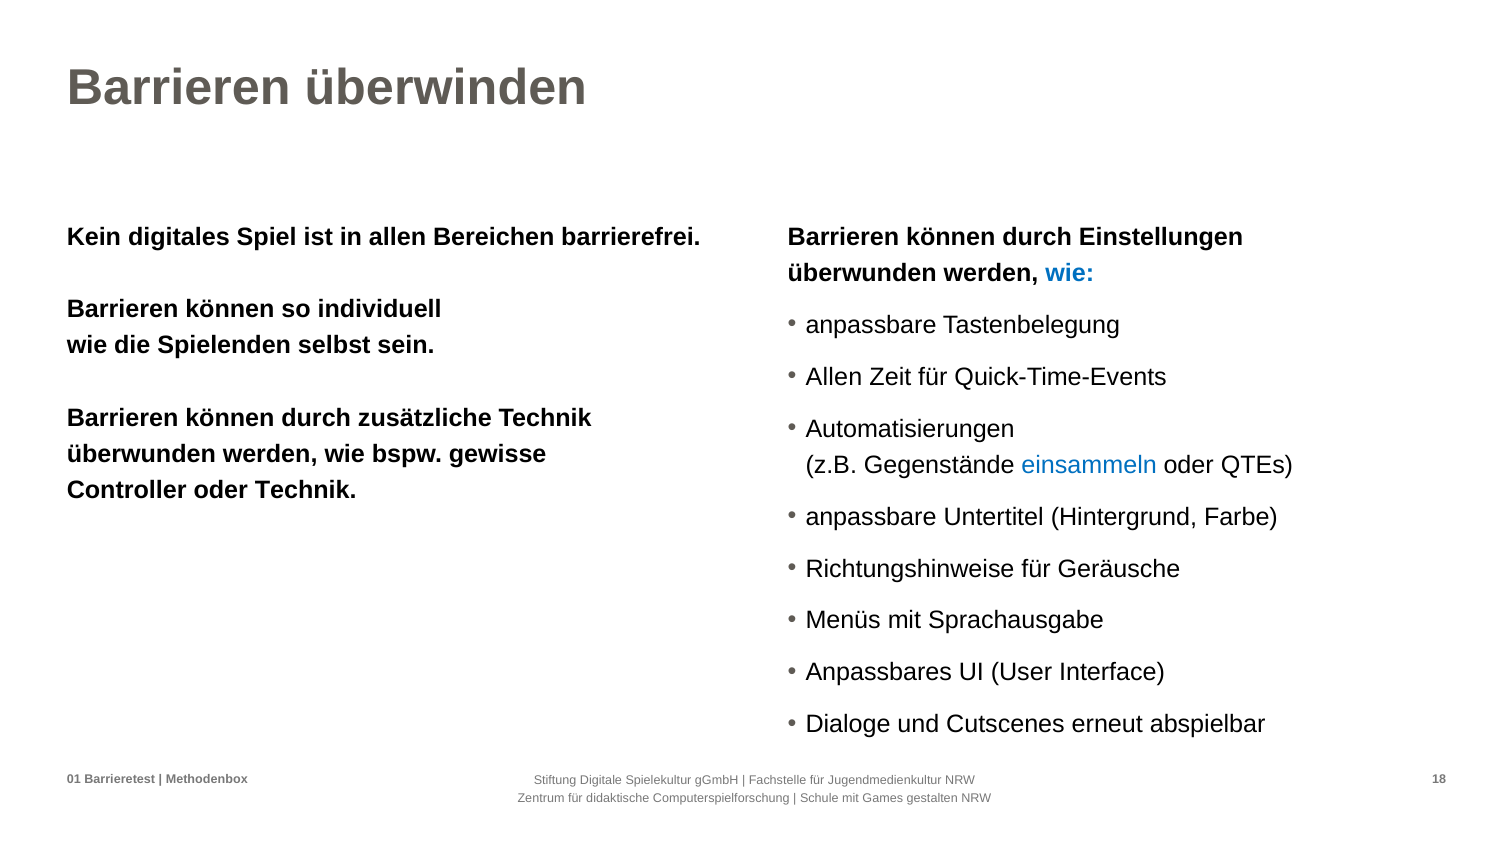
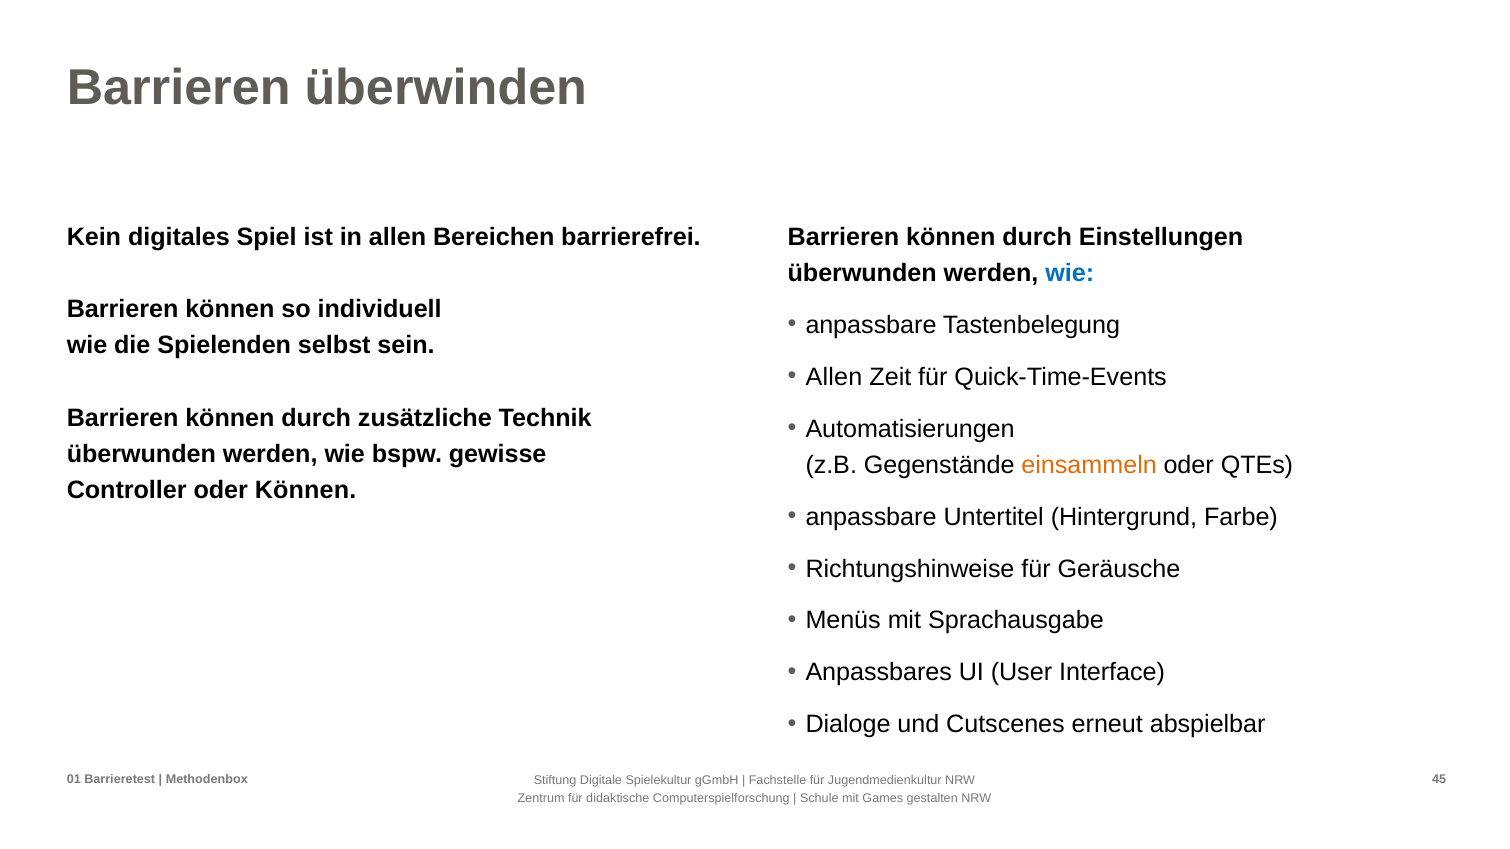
einsammeln colour: blue -> orange (1089, 465)
oder Technik: Technik -> Können (306, 490)
18: 18 -> 45 (1439, 780)
